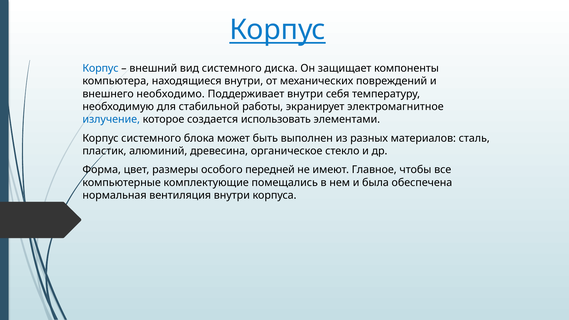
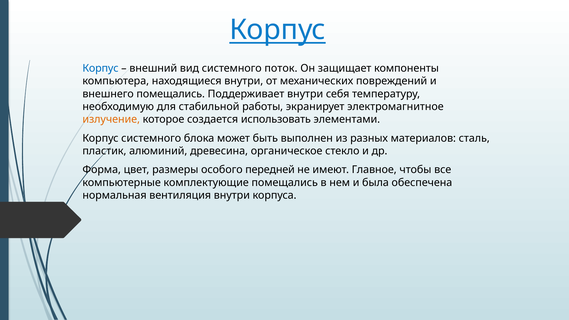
диска: диска -> поток (281, 68)
внешнего необходимо: необходимо -> помещались (171, 94)
излучение colour: blue -> orange (111, 119)
